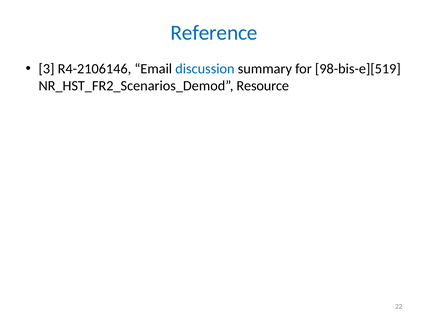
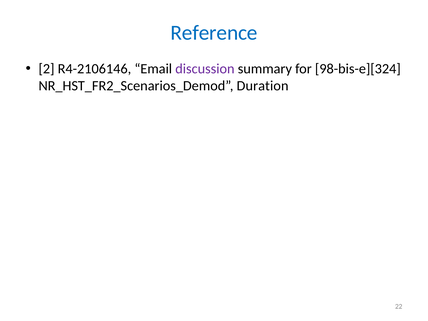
3: 3 -> 2 (46, 69)
discussion colour: blue -> purple (205, 69)
98-bis-e][519: 98-bis-e][519 -> 98-bis-e][324 (358, 69)
Resource: Resource -> Duration (263, 86)
